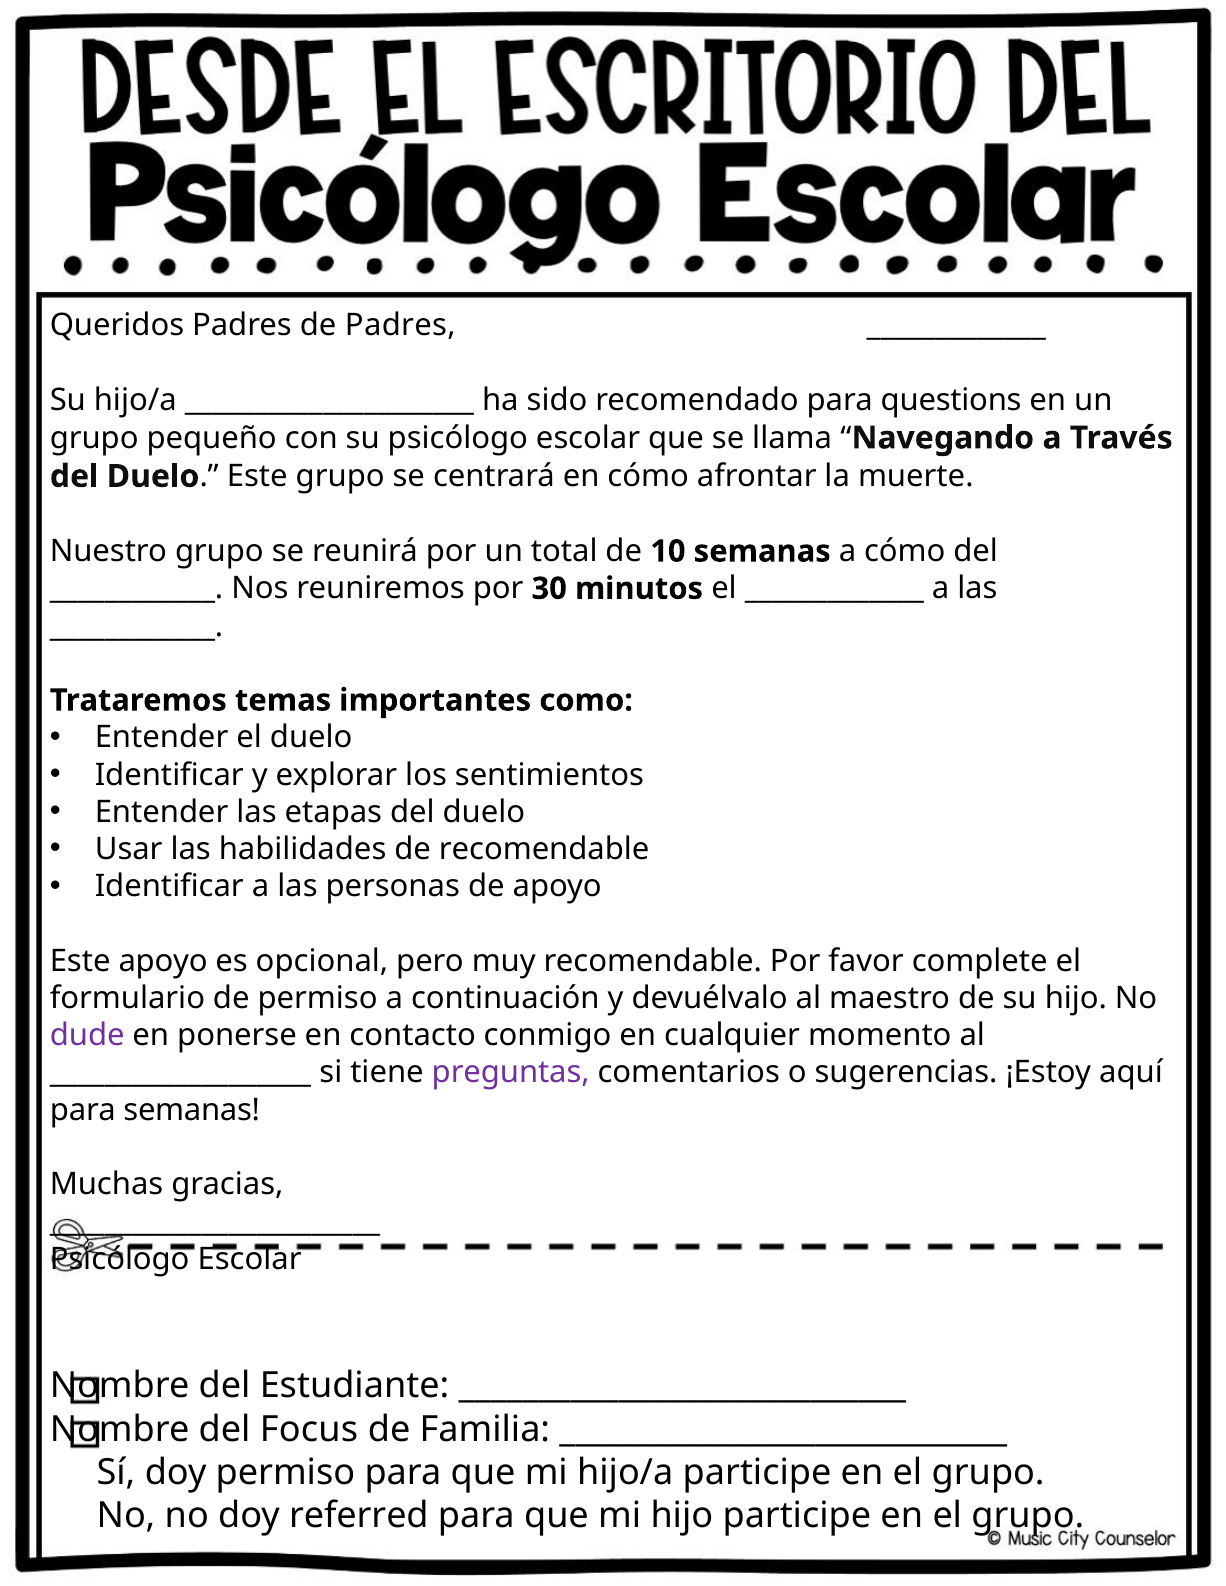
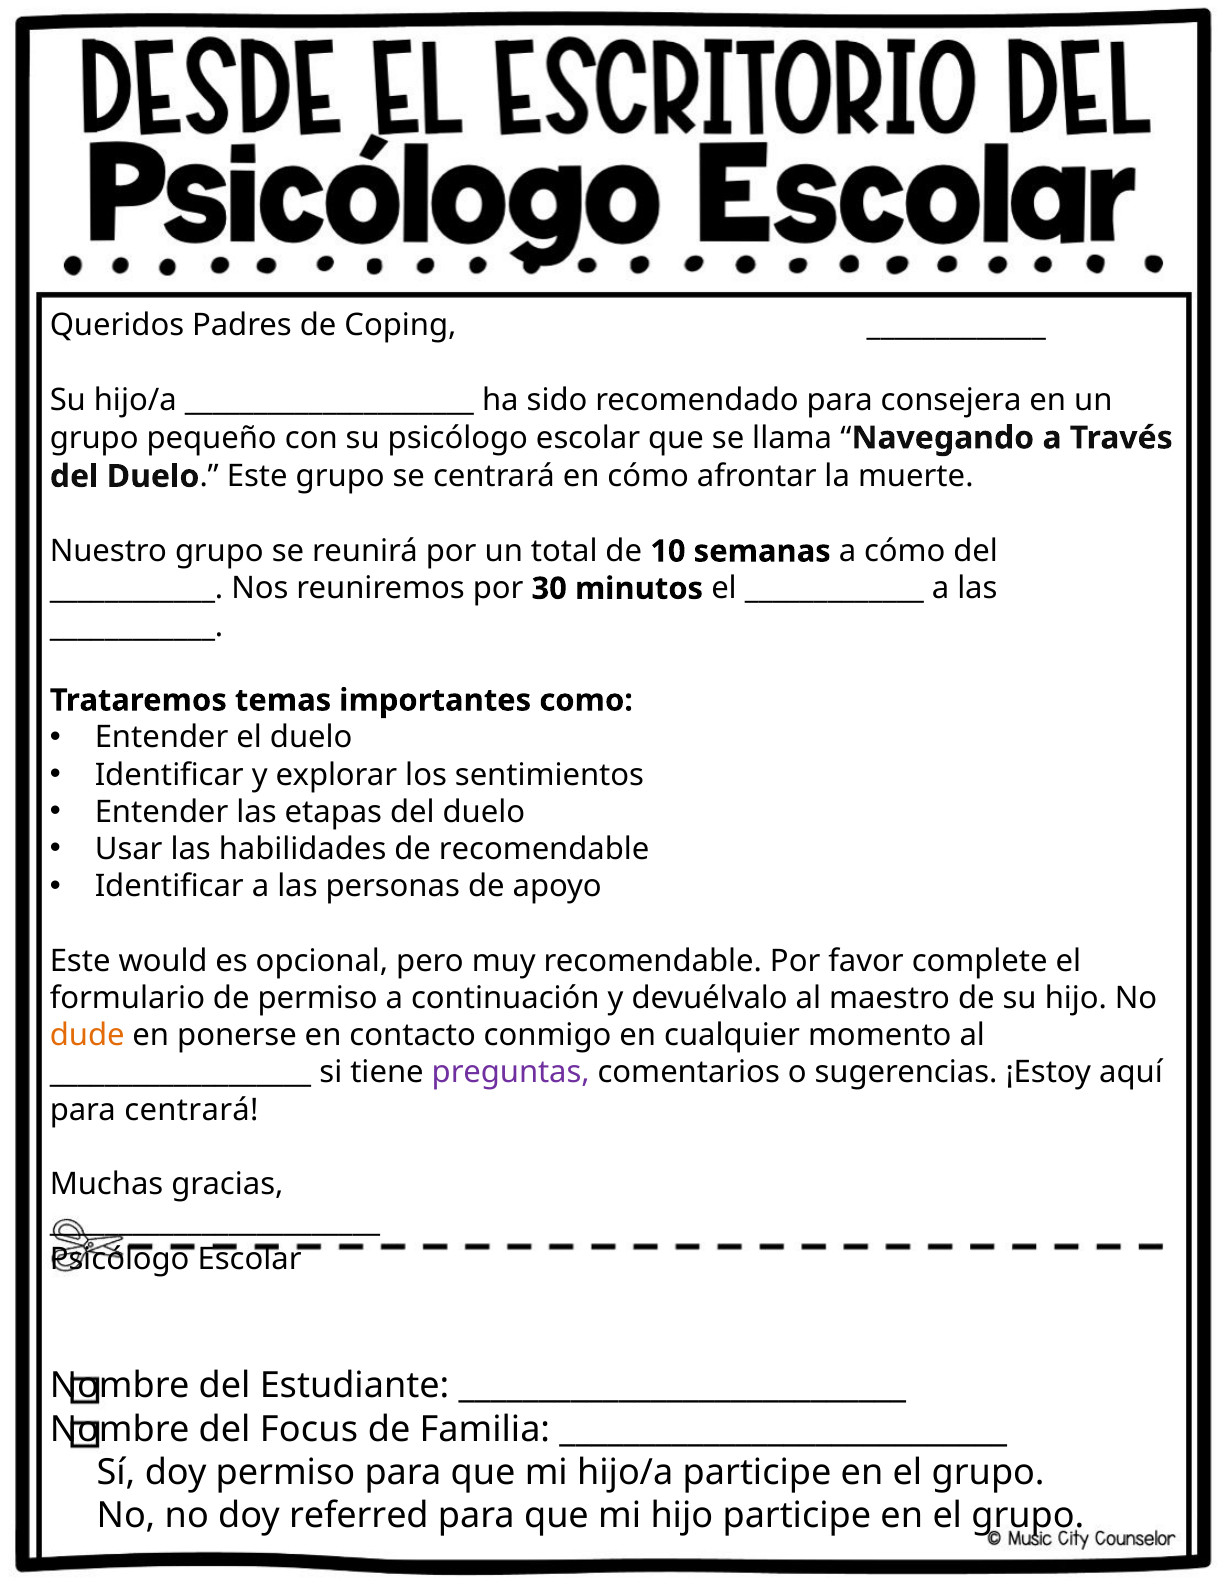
de Padres: Padres -> Coping (401, 326)
questions: questions -> consejera (951, 400)
Este apoyo: apoyo -> would (163, 961)
dude colour: purple -> orange (87, 1036)
para semanas: semanas -> centrará (191, 1110)
